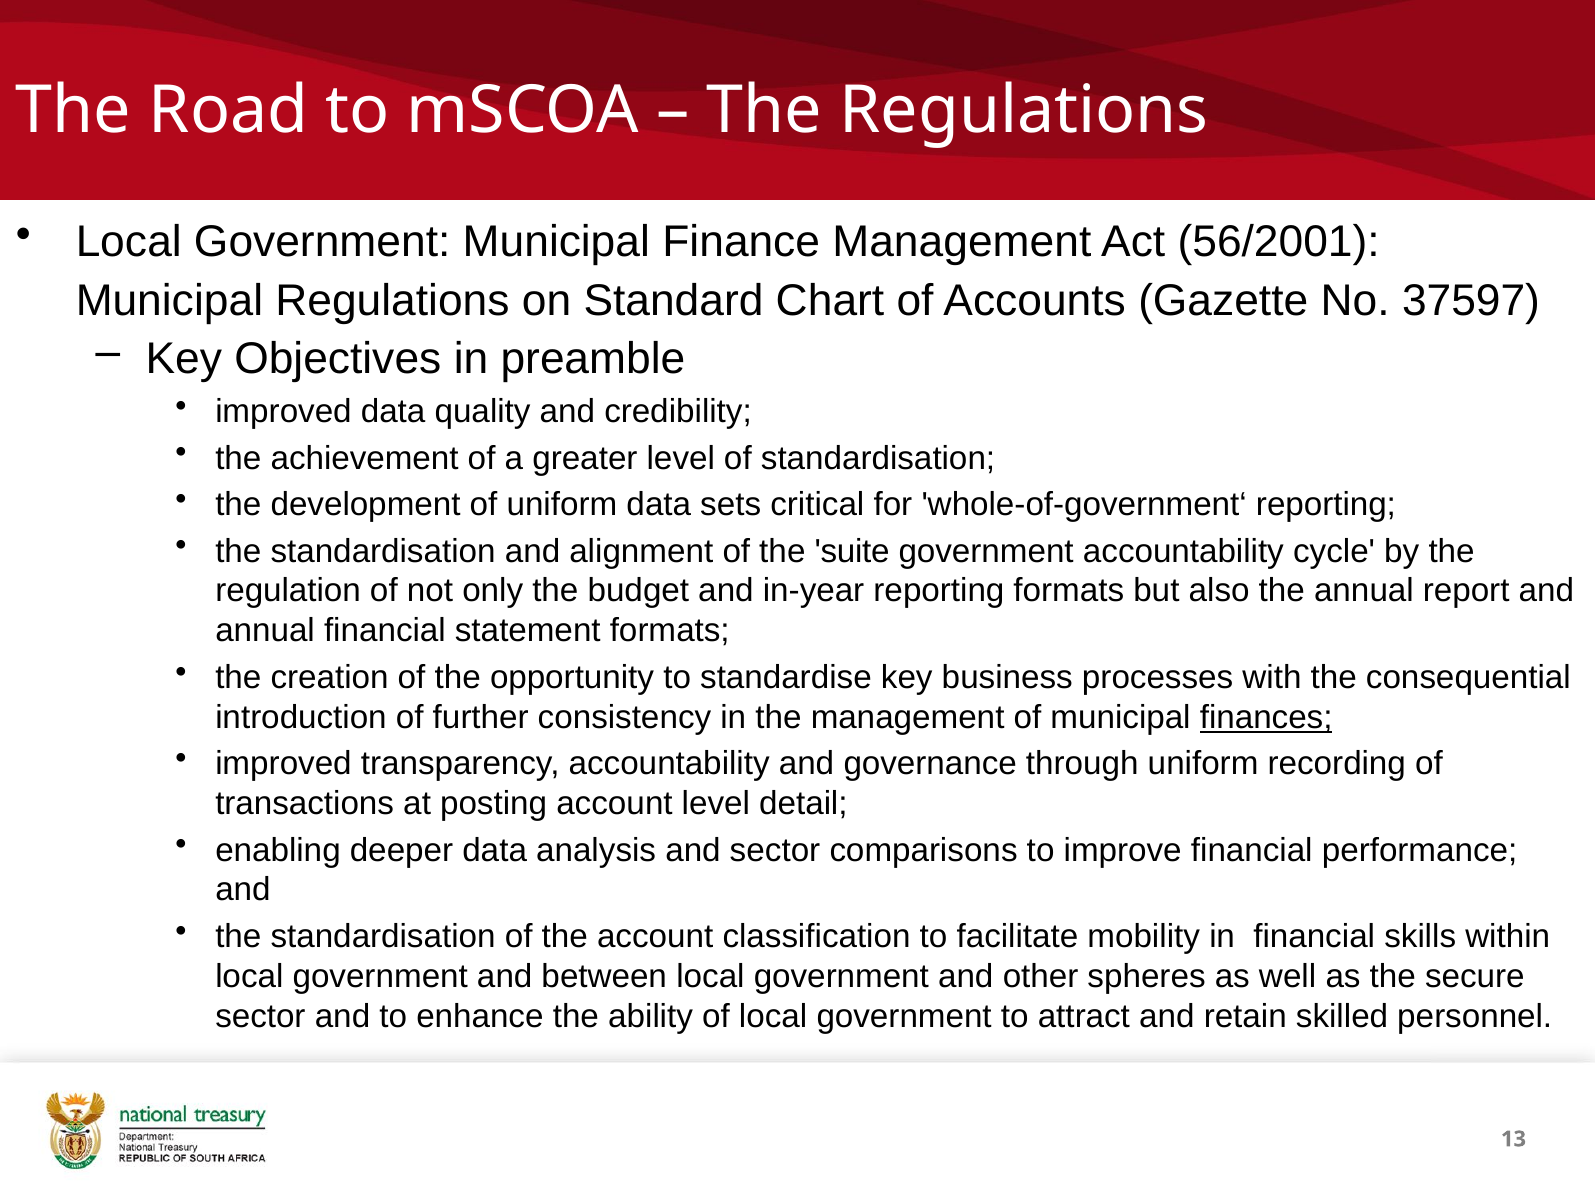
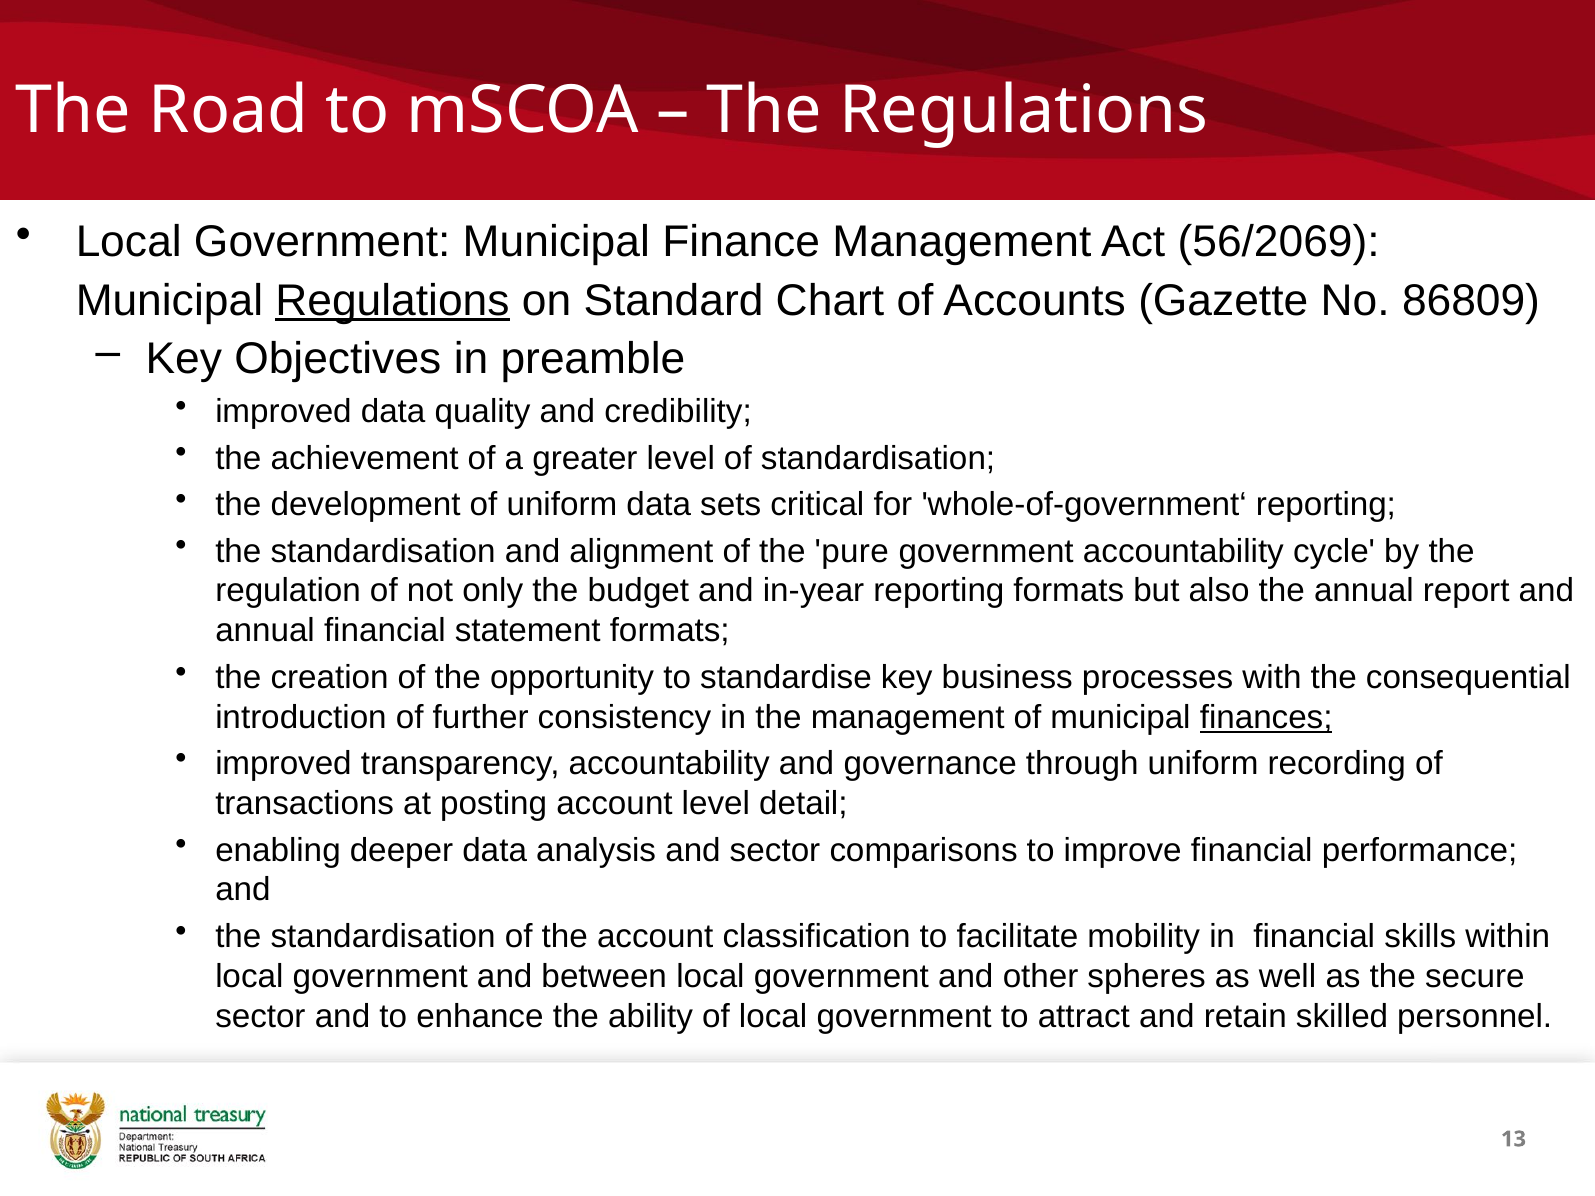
56/2001: 56/2001 -> 56/2069 (1279, 242)
Regulations underline: none -> present (392, 301)
37597: 37597 -> 86809 (1471, 301)
suite: suite -> pure (852, 551)
